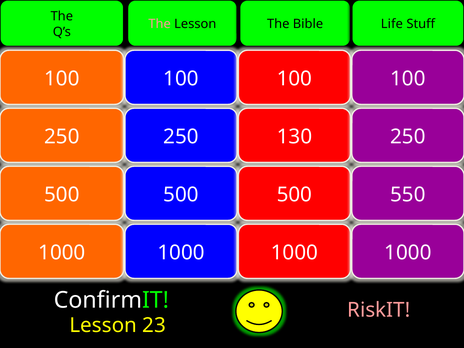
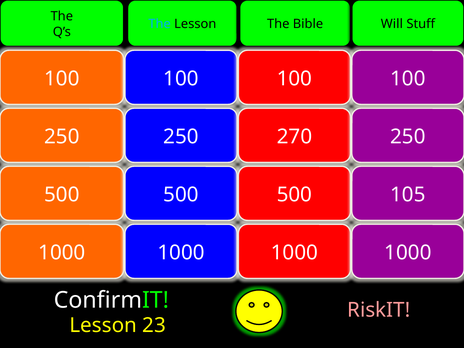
The colour: pink -> light blue (160, 24)
Life: Life -> Will (392, 24)
130: 130 -> 270 (294, 137)
550: 550 -> 105 (408, 195)
